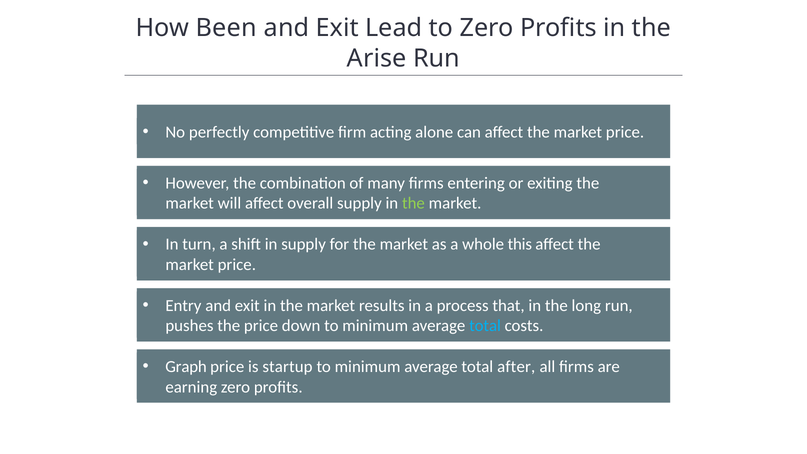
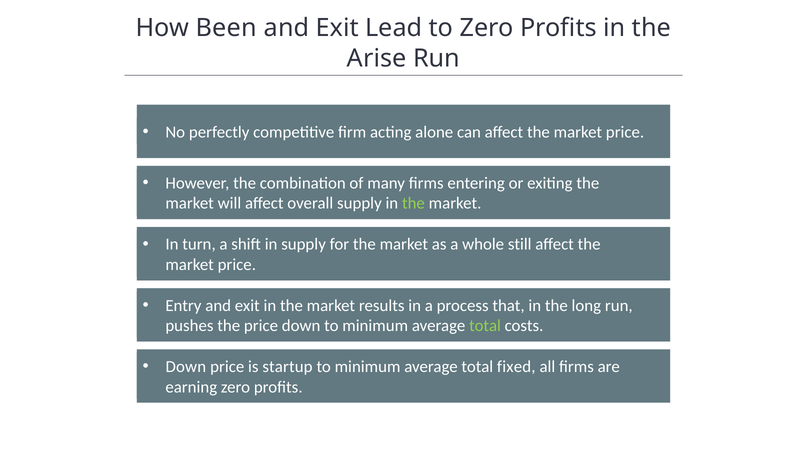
this: this -> still (520, 244)
total colour: light blue -> light green (485, 326)
Graph: Graph -> Down (186, 367)
after: after -> fixed (516, 367)
